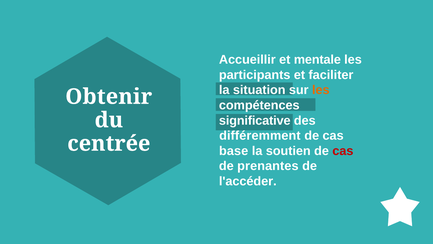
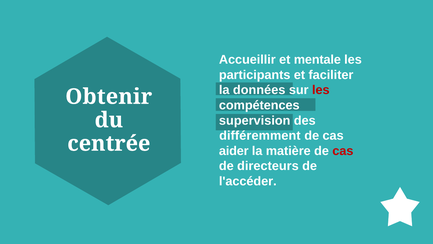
situation: situation -> données (259, 90)
les colour: orange -> red (321, 90)
significative: significative -> supervision (255, 120)
base: base -> aider (234, 151)
soutien: soutien -> matière (288, 151)
prenantes: prenantes -> directeurs (268, 166)
